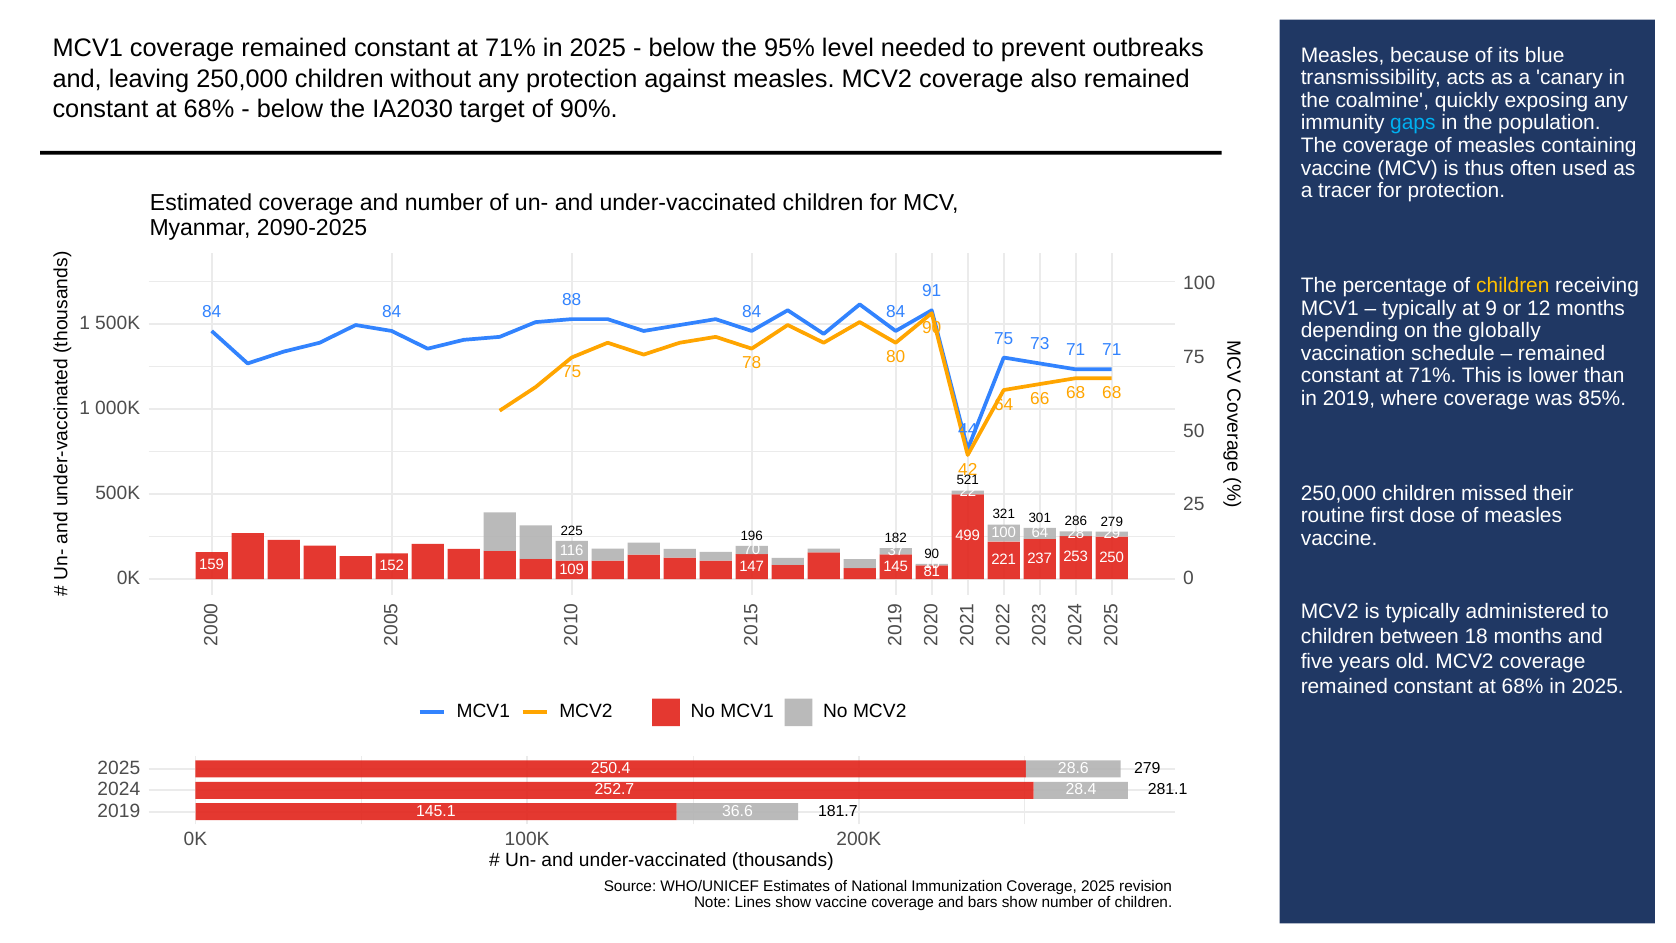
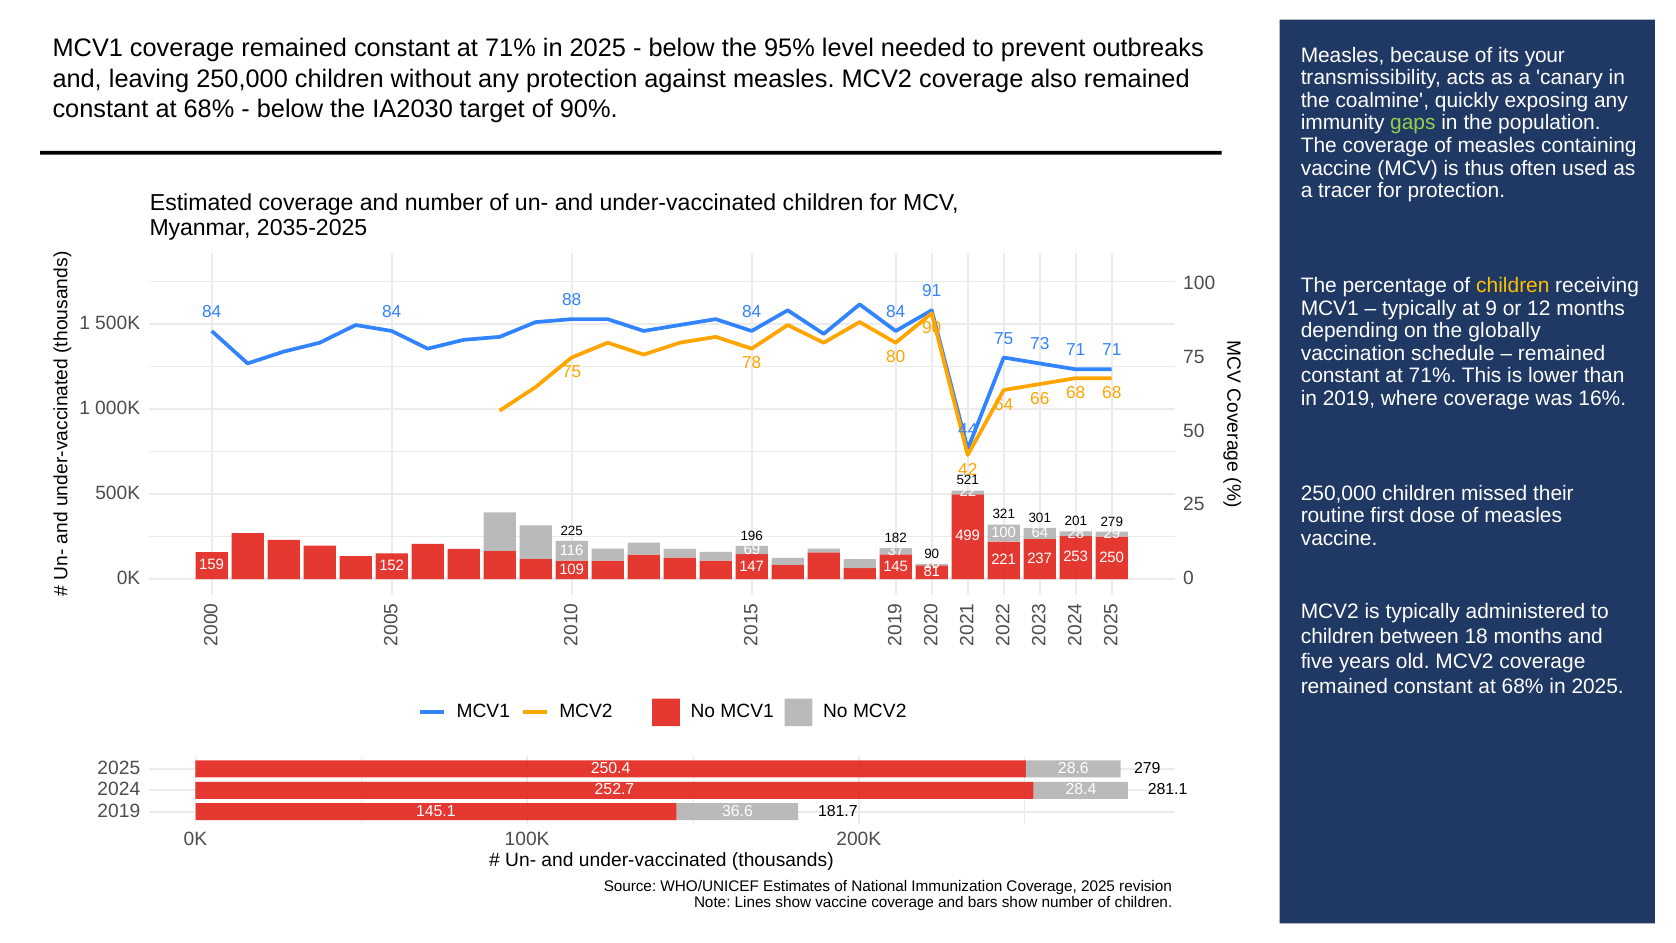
blue: blue -> your (1545, 55)
gaps colour: light blue -> light green (1413, 123)
2090-2025: 2090-2025 -> 2035-2025 (312, 228)
85%: 85% -> 16% (1602, 399)
286: 286 -> 201 (1076, 521)
70: 70 -> 69 (752, 549)
